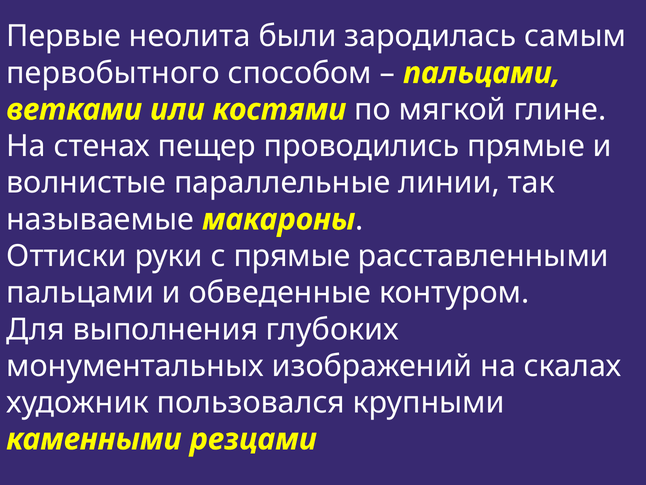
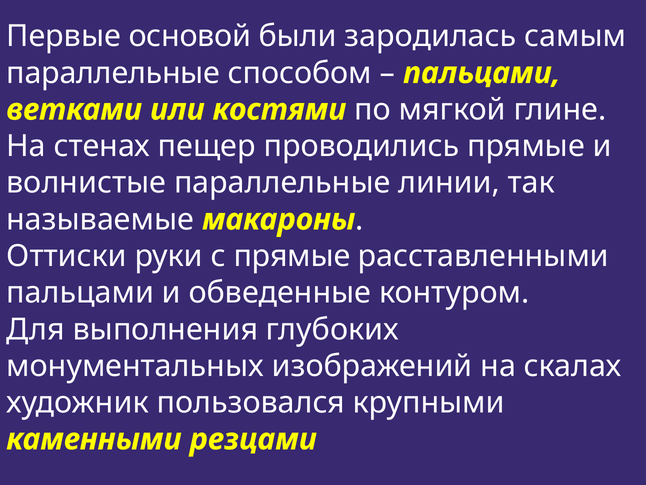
неолита: неолита -> основой (190, 36)
первобытного: первобытного -> параллельные (113, 73)
